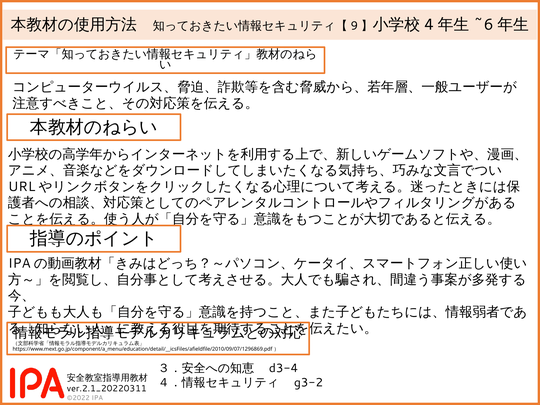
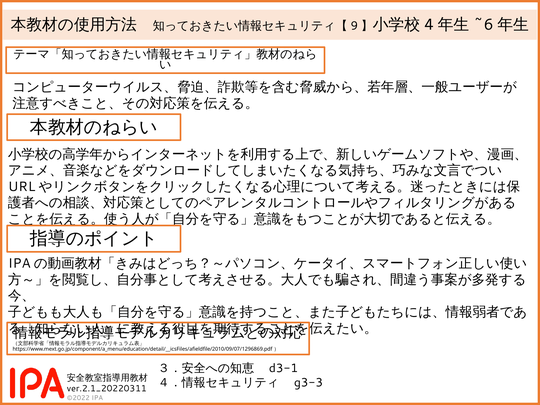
d3-4: d3-4 -> d3-1 (283, 368)
g3-2: g3-2 -> g3-3 (308, 383)
